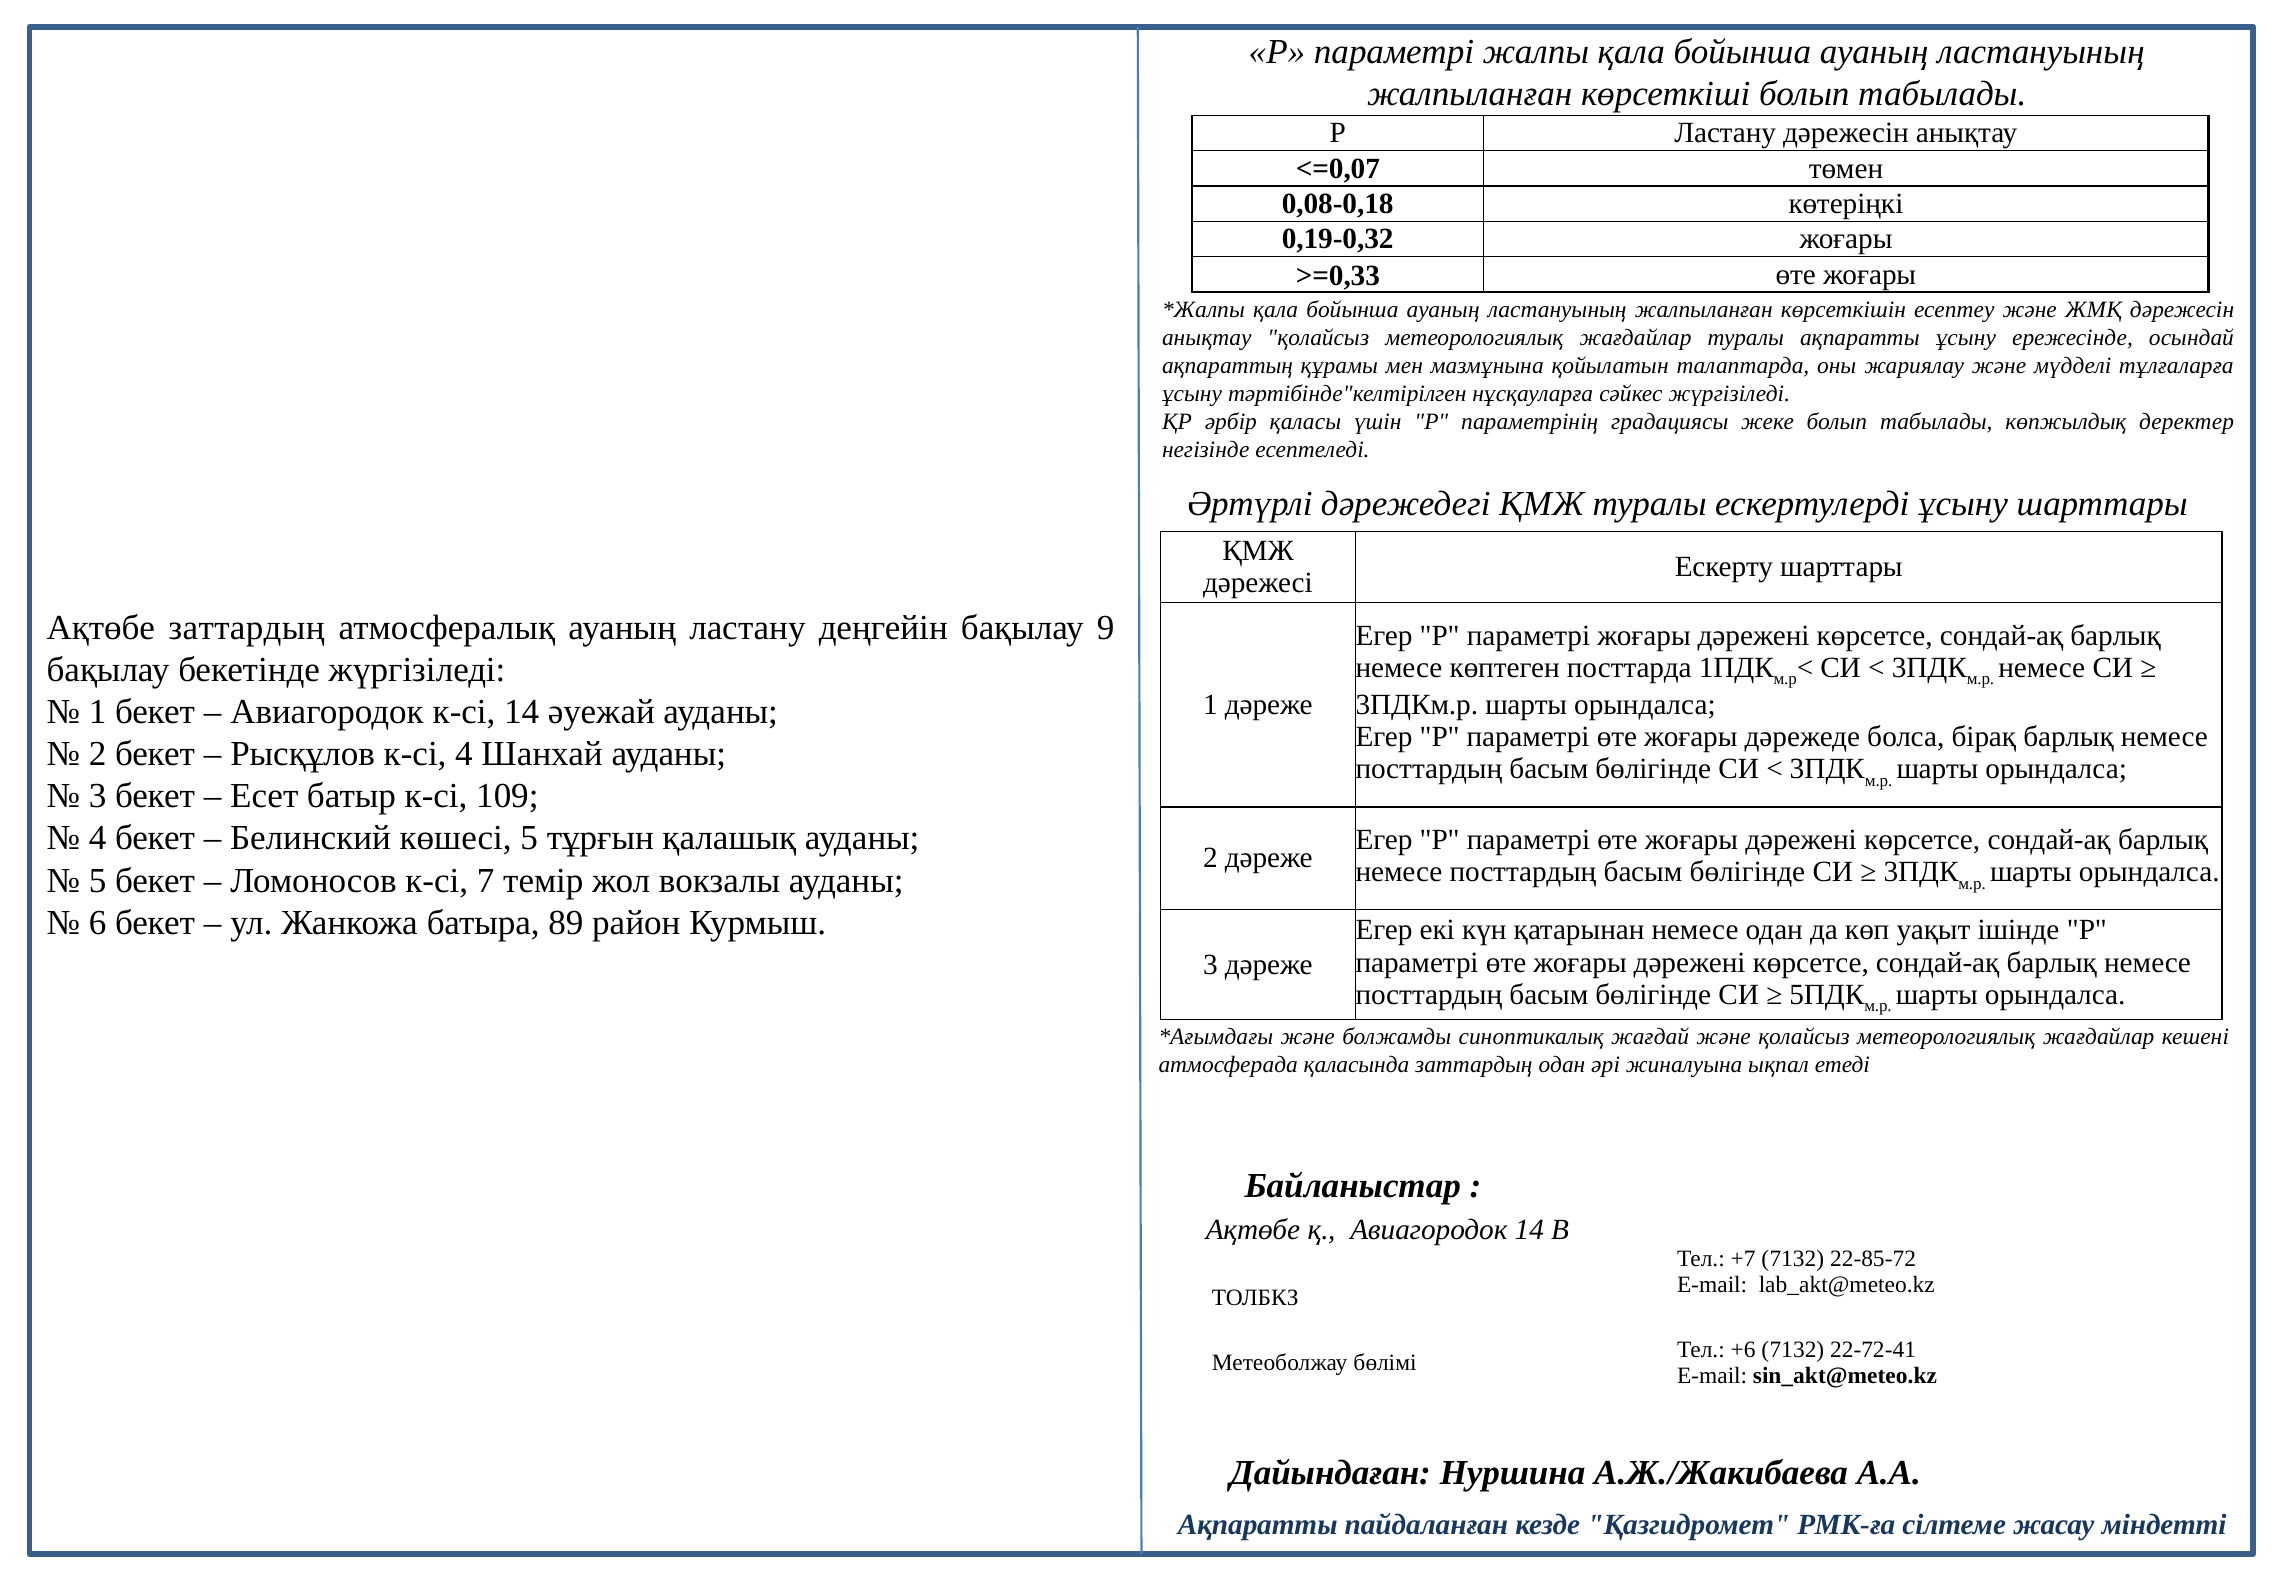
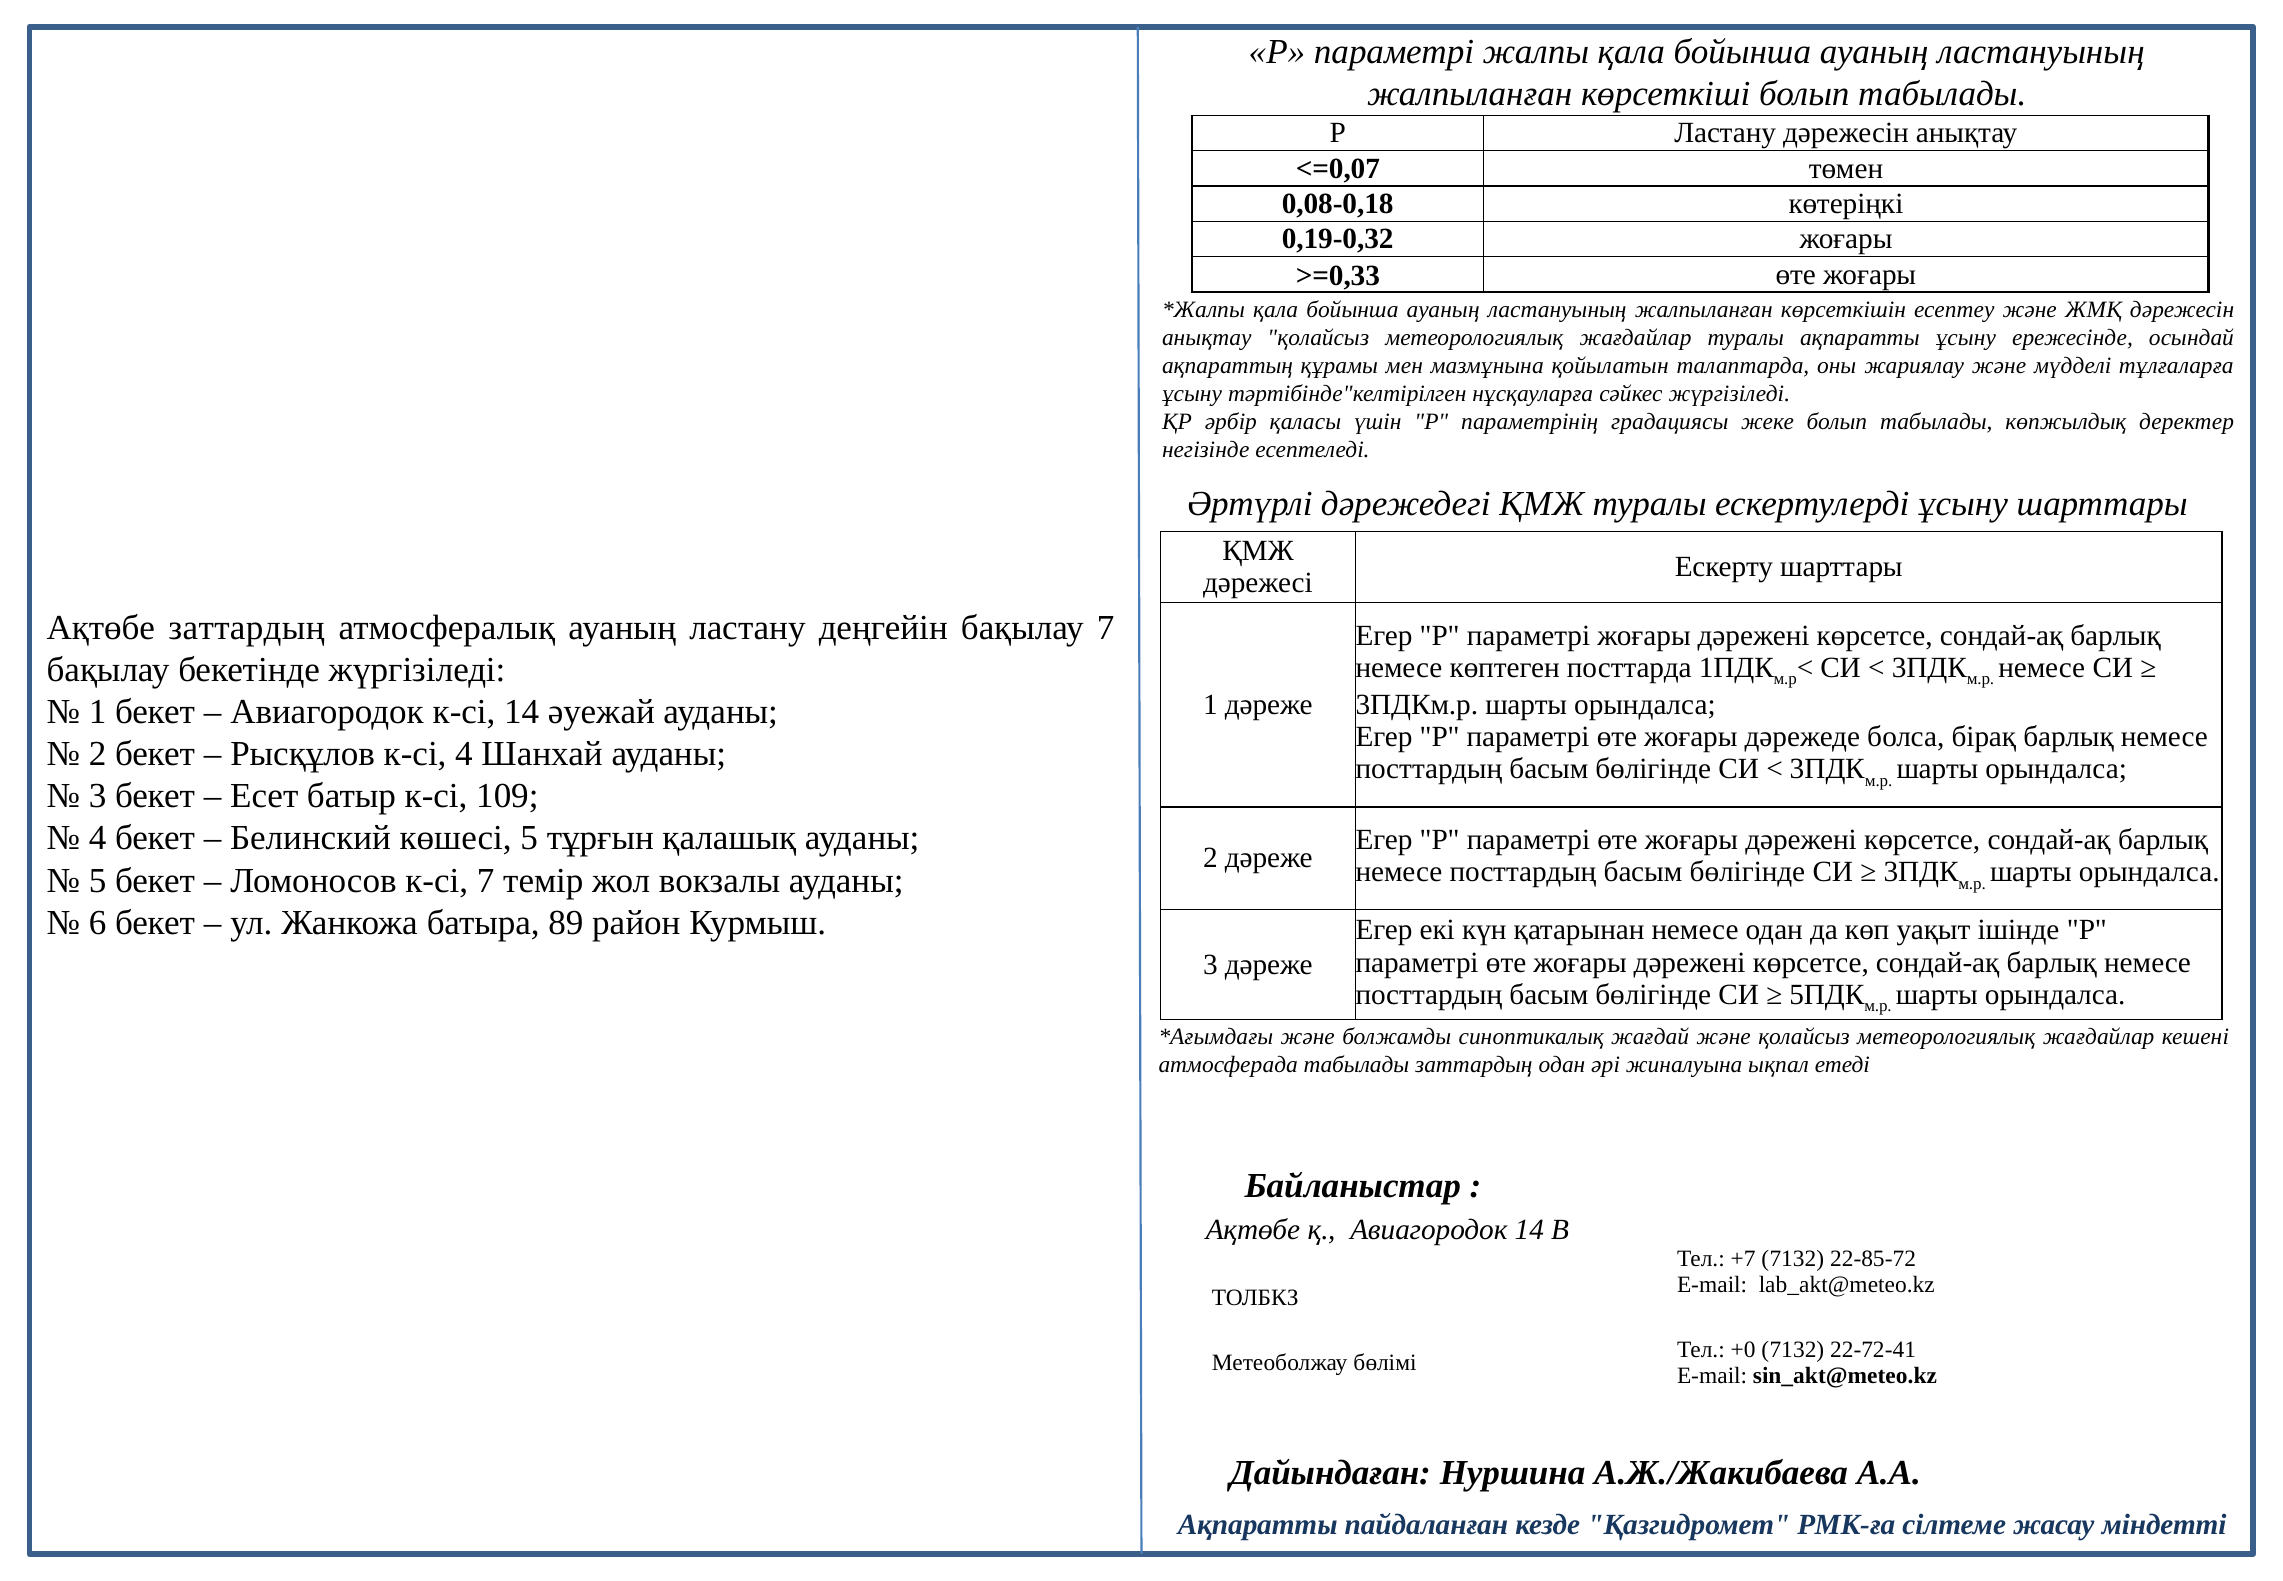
бақылау 9: 9 -> 7 (1106, 627)
атмосферада қаласында: қаласында -> табылады (1356, 1065)
+6: +6 -> +0 (1743, 1350)
